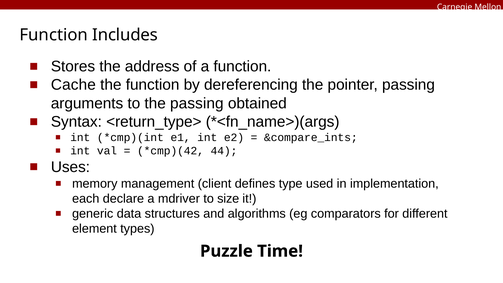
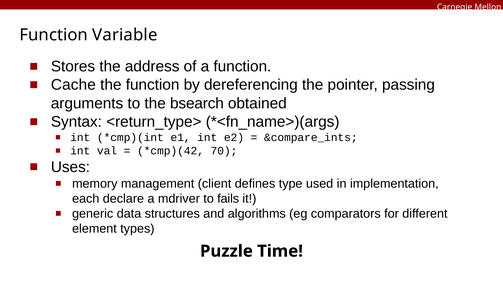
Includes: Includes -> Variable (125, 35)
the passing: passing -> bsearch (197, 103)
44: 44 -> 70 (224, 151)
size: size -> fails (228, 199)
